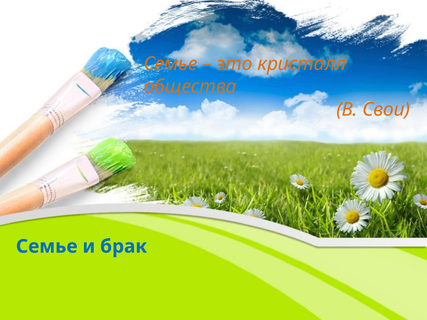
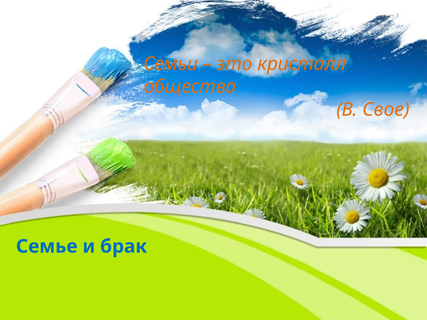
Семье: Семье -> Семьи (171, 64)
Свои: Свои -> Свое (386, 110)
